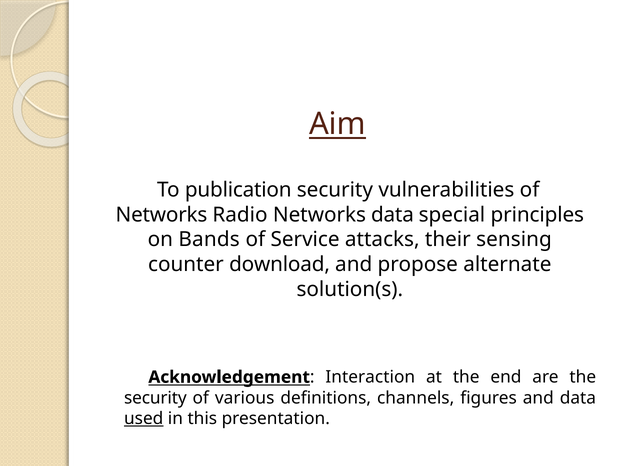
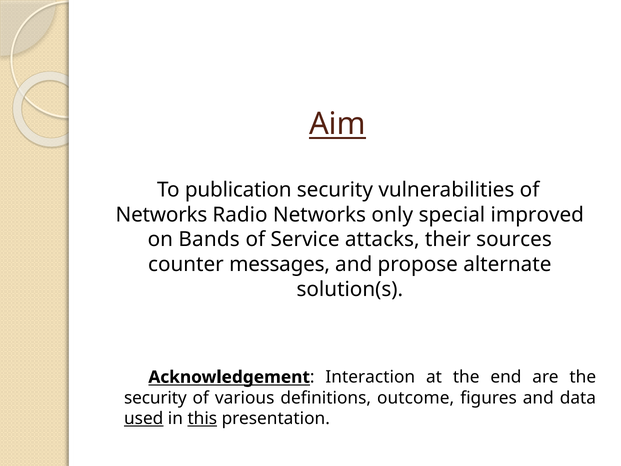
Networks data: data -> only (392, 215)
principles: principles -> improved (537, 215)
sensing: sensing -> sources (514, 239)
download: download -> messages (280, 264)
channels: channels -> outcome (416, 398)
this underline: none -> present (202, 418)
